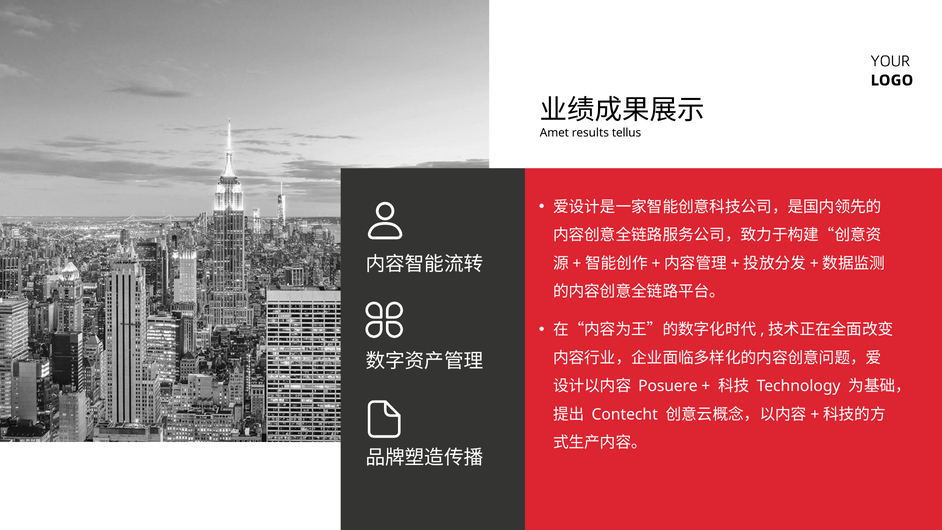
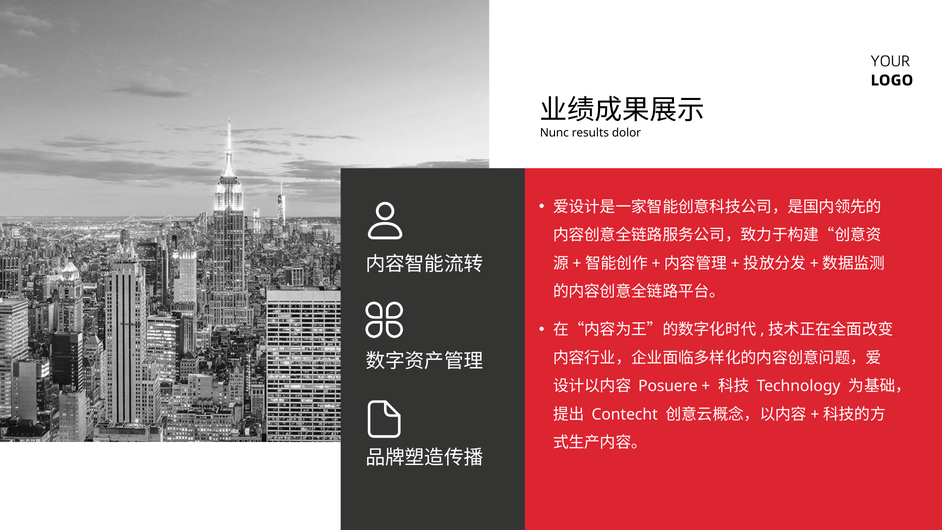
Amet: Amet -> Nunc (554, 133)
tellus: tellus -> dolor (626, 133)
